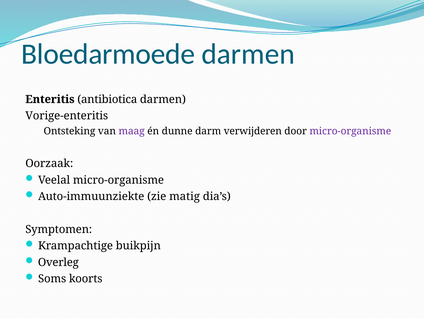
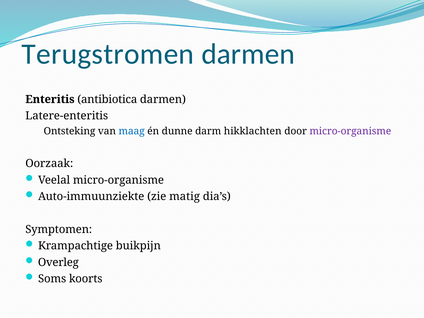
Bloedarmoede: Bloedarmoede -> Terugstromen (108, 54)
Vorige-enteritis: Vorige-enteritis -> Latere-enteritis (67, 116)
maag colour: purple -> blue (132, 131)
verwijderen: verwijderen -> hikklachten (253, 131)
